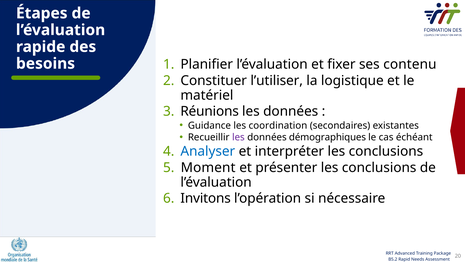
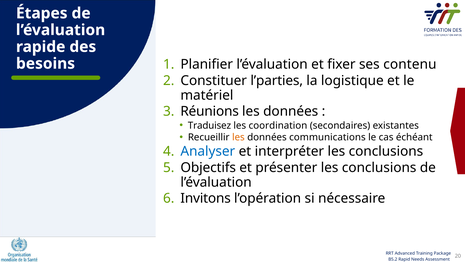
l’utiliser: l’utiliser -> l’parties (277, 80)
Guidance: Guidance -> Traduisez (209, 125)
les colour: purple -> orange (238, 137)
démographiques: démographiques -> communications (327, 137)
Moment: Moment -> Objectifs (208, 167)
